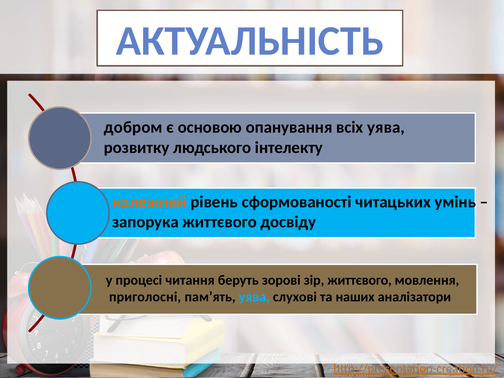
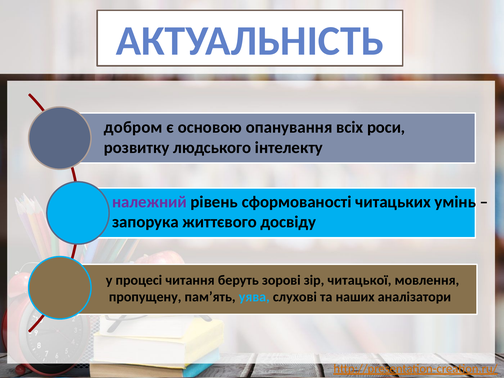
всіх уява: уява -> роси (386, 127)
належний colour: orange -> purple (149, 202)
зір життєвого: життєвого -> читацької (359, 280)
приголосні: приголосні -> пропущену (145, 297)
